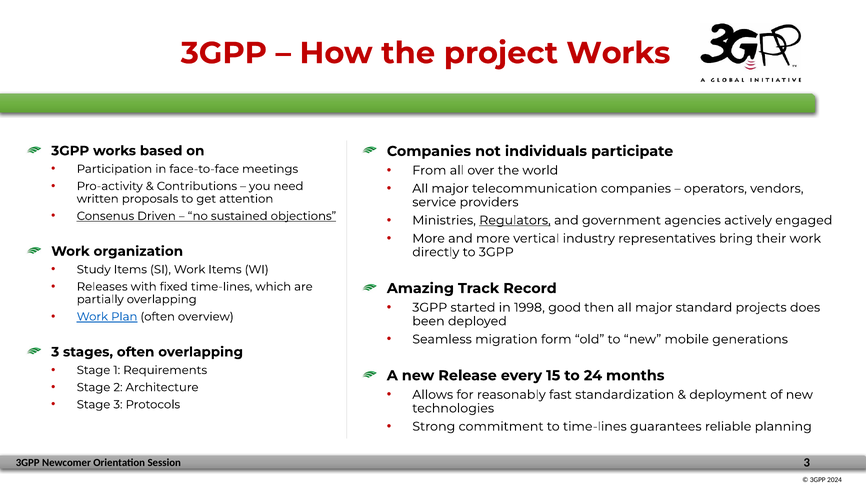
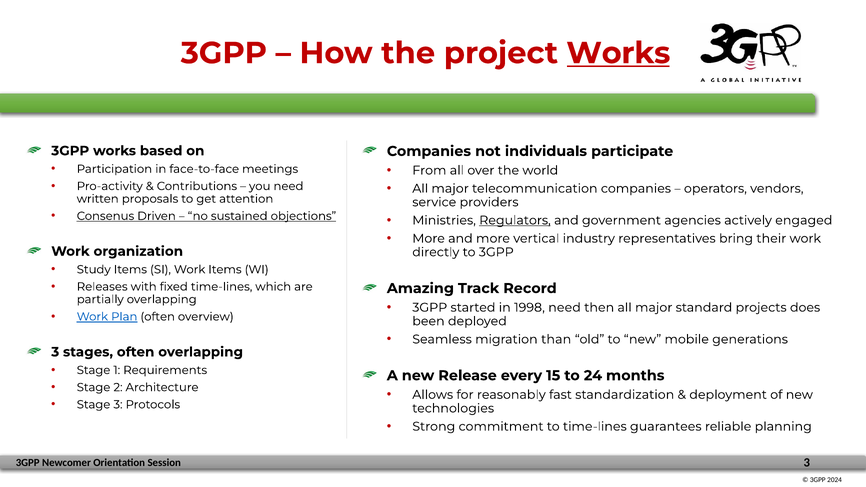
Works underline: none -> present (618, 53)
1998 good: good -> need (565, 308)
form: form -> than (556, 339)
